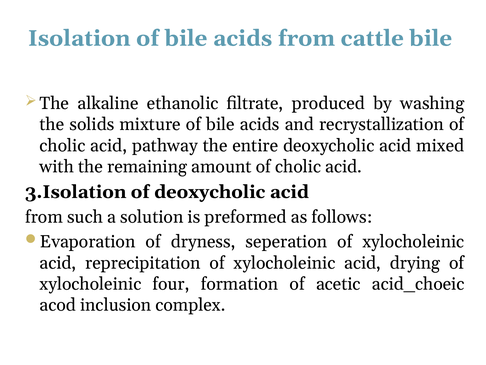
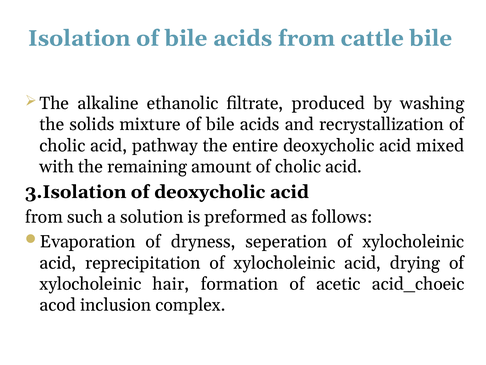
four: four -> hair (171, 284)
